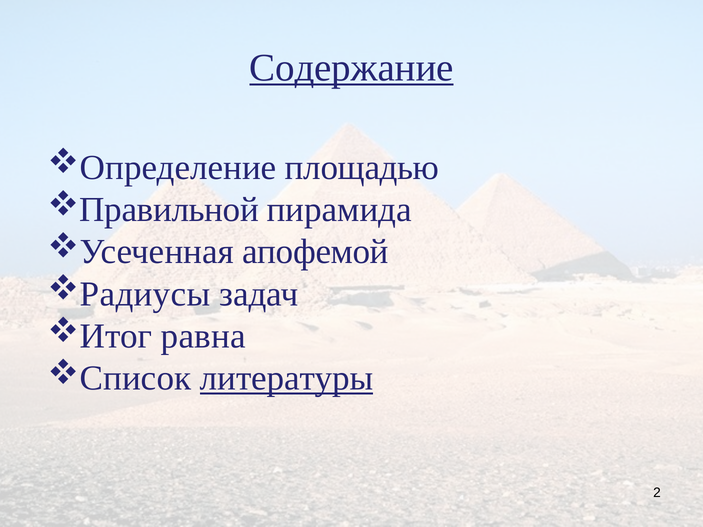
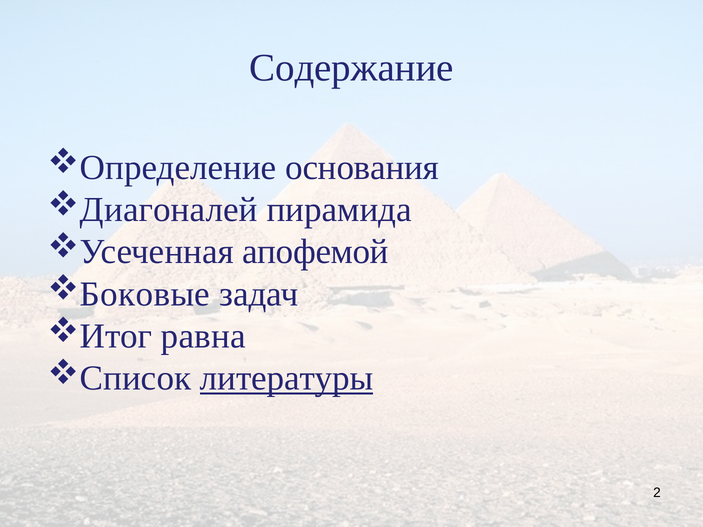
Содержание underline: present -> none (352, 68)
площадью: площадью -> основания (362, 168)
Правильной: Правильной -> Диагоналей (169, 210)
Радиусы: Радиусы -> Боковые (145, 294)
